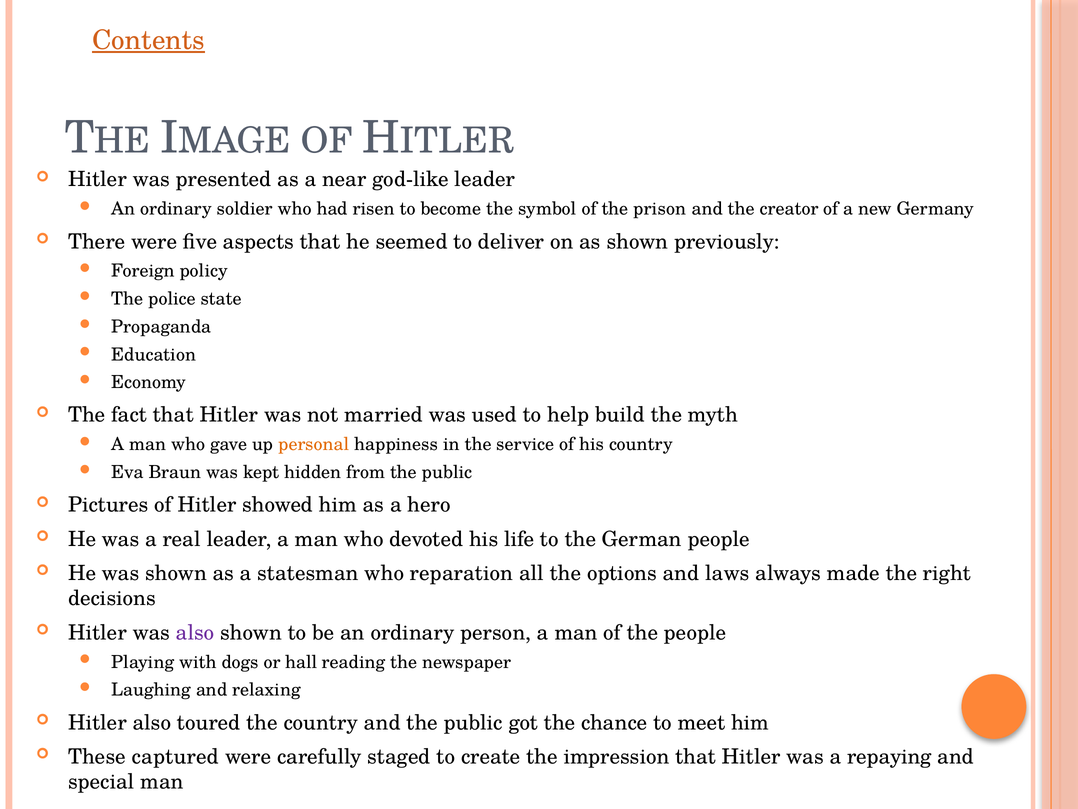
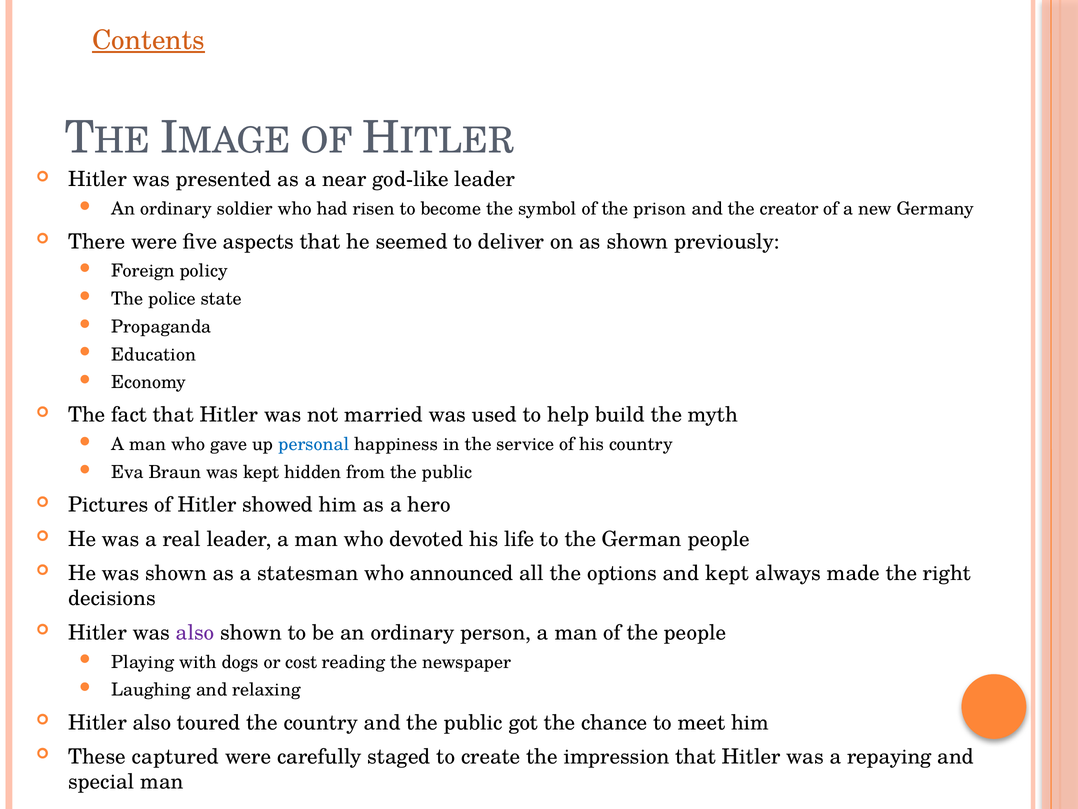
personal colour: orange -> blue (314, 444)
reparation: reparation -> announced (462, 573)
and laws: laws -> kept (727, 573)
hall: hall -> cost (301, 662)
